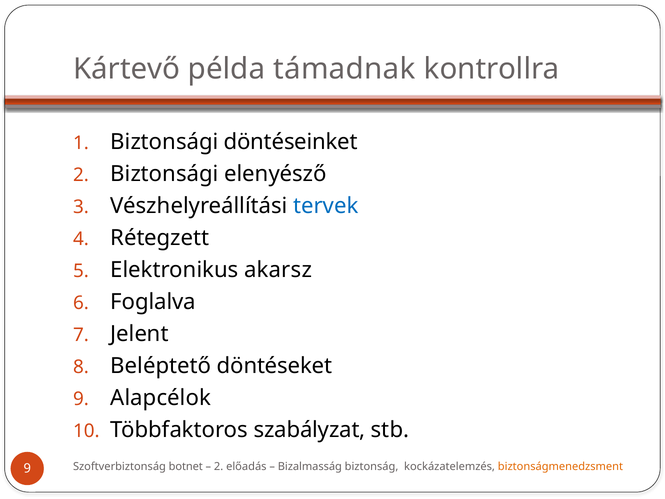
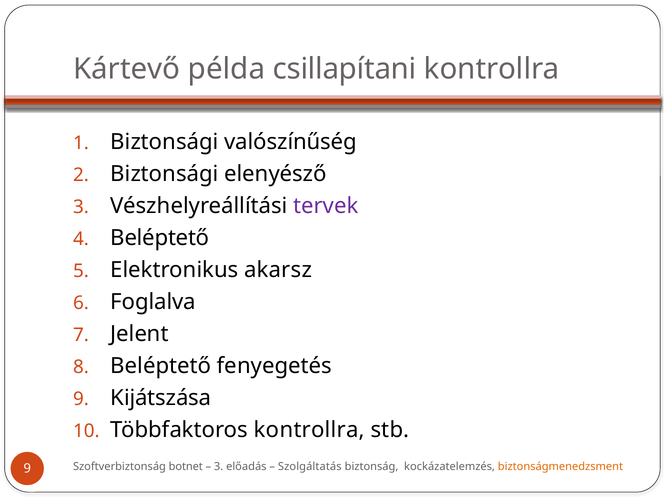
támadnak: támadnak -> csillapítani (345, 69)
döntéseinket: döntéseinket -> valószínűség (291, 142)
tervek colour: blue -> purple (326, 206)
Rétegzett: Rétegzett -> Beléptető (160, 238)
döntéseket: döntéseket -> fenyegetés (274, 366)
Alapcélok: Alapcélok -> Kijátszása (161, 398)
Többfaktoros szabályzat: szabályzat -> kontrollra (309, 430)
2: 2 -> 3 (219, 466)
Bizalmasság: Bizalmasság -> Szolgáltatás (310, 466)
